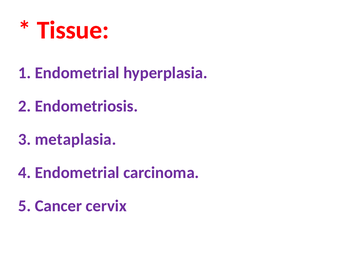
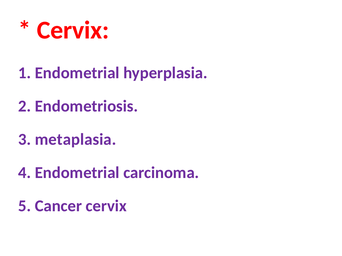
Tissue: Tissue -> Cervix (73, 30)
